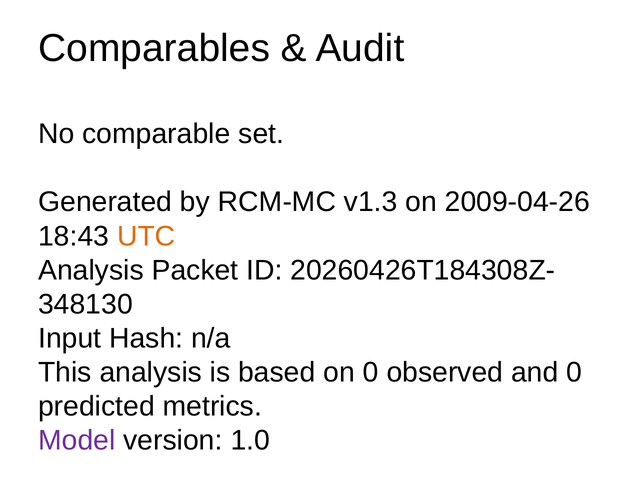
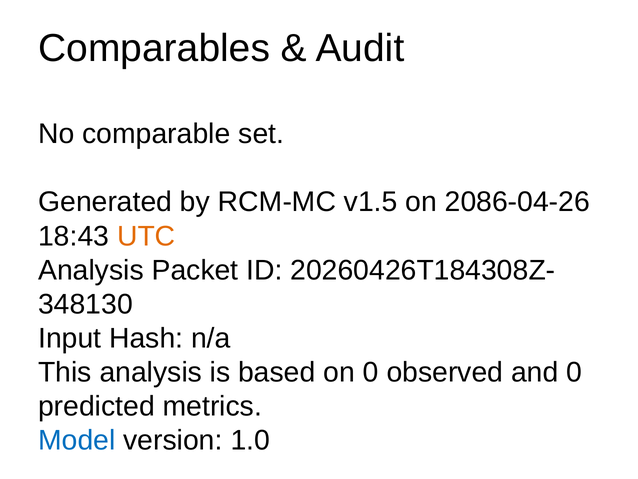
v1.3: v1.3 -> v1.5 (371, 202)
2009-04-26: 2009-04-26 -> 2086-04-26 (517, 202)
Model colour: purple -> blue (77, 440)
